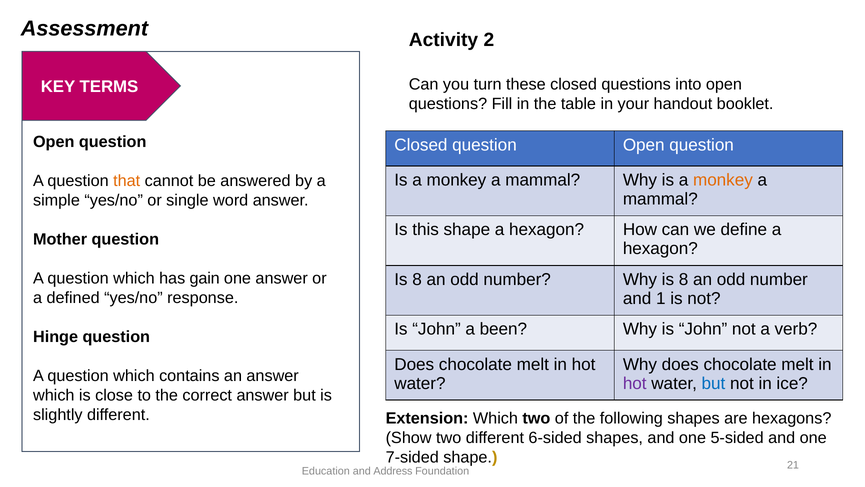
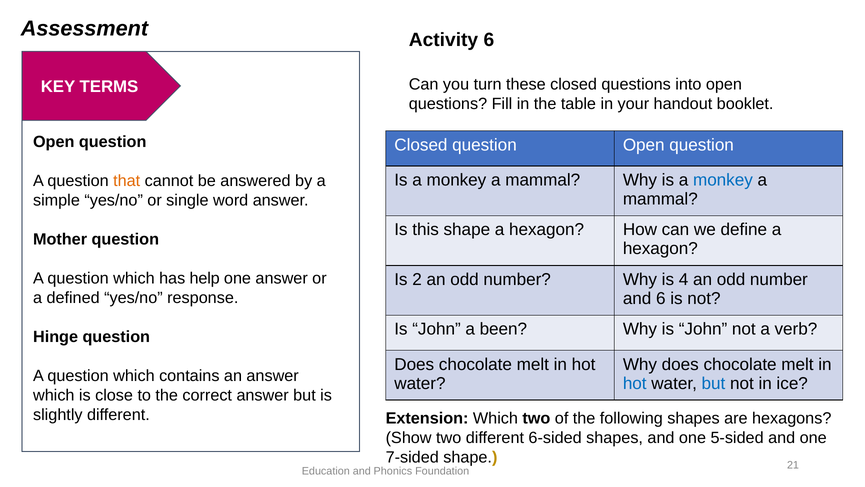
Activity 2: 2 -> 6 (489, 40)
monkey colour: orange -> blue (723, 180)
gain: gain -> help (205, 278)
8: 8 -> 2 (417, 279)
Why is 8: 8 -> 4 (684, 279)
and 1: 1 -> 6 (661, 298)
hot colour: purple -> blue (635, 383)
Address: Address -> Phonics (393, 471)
